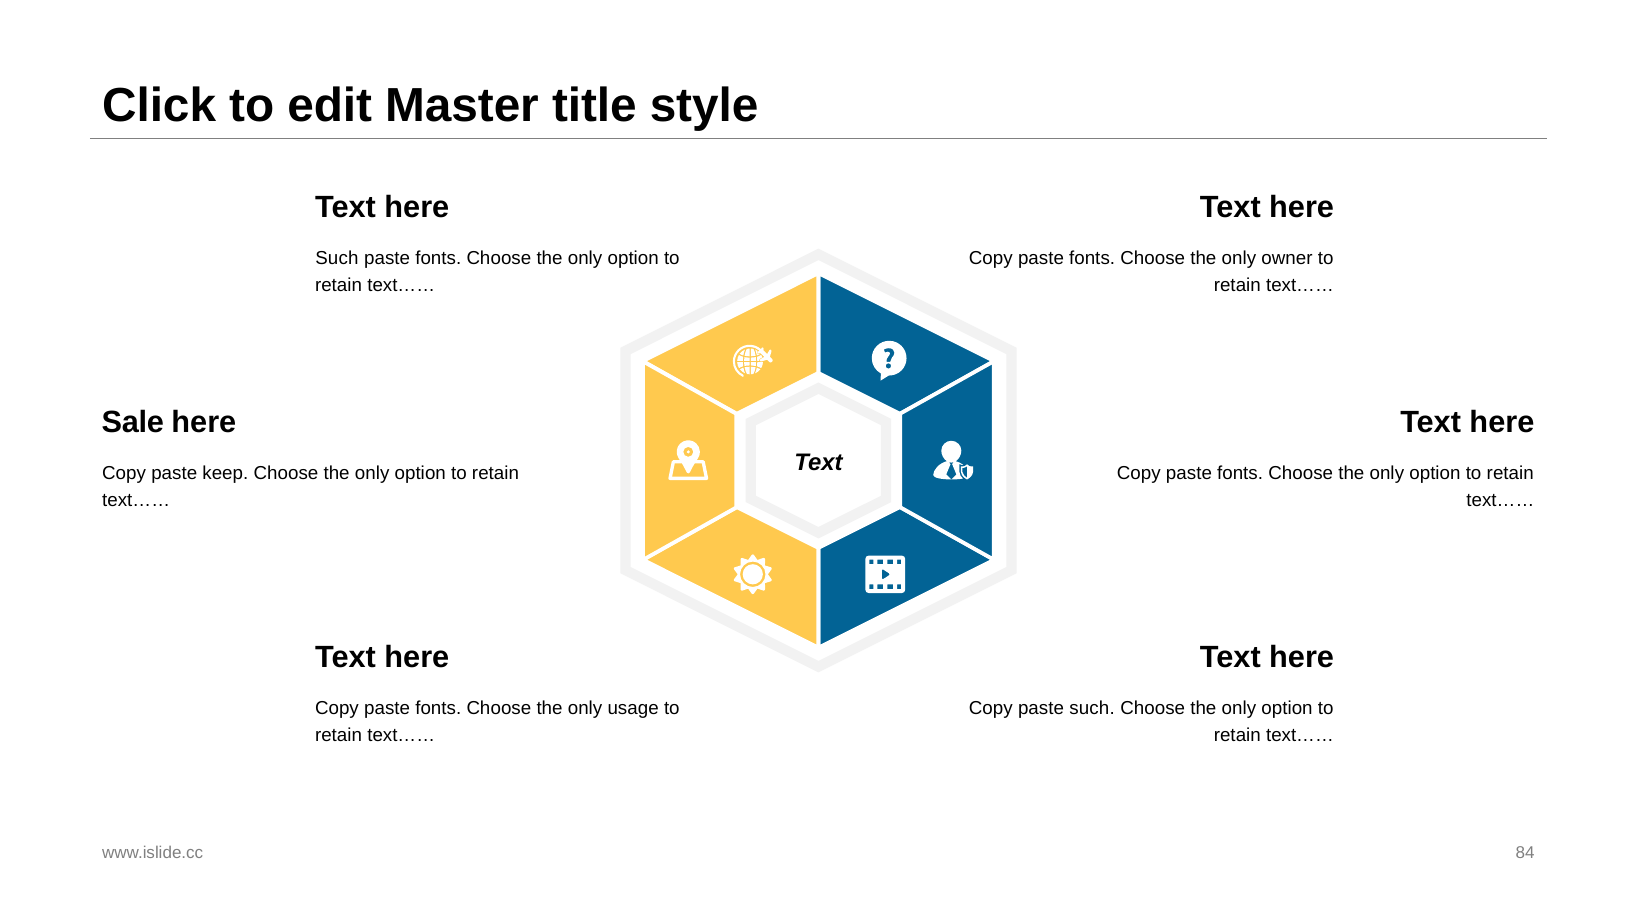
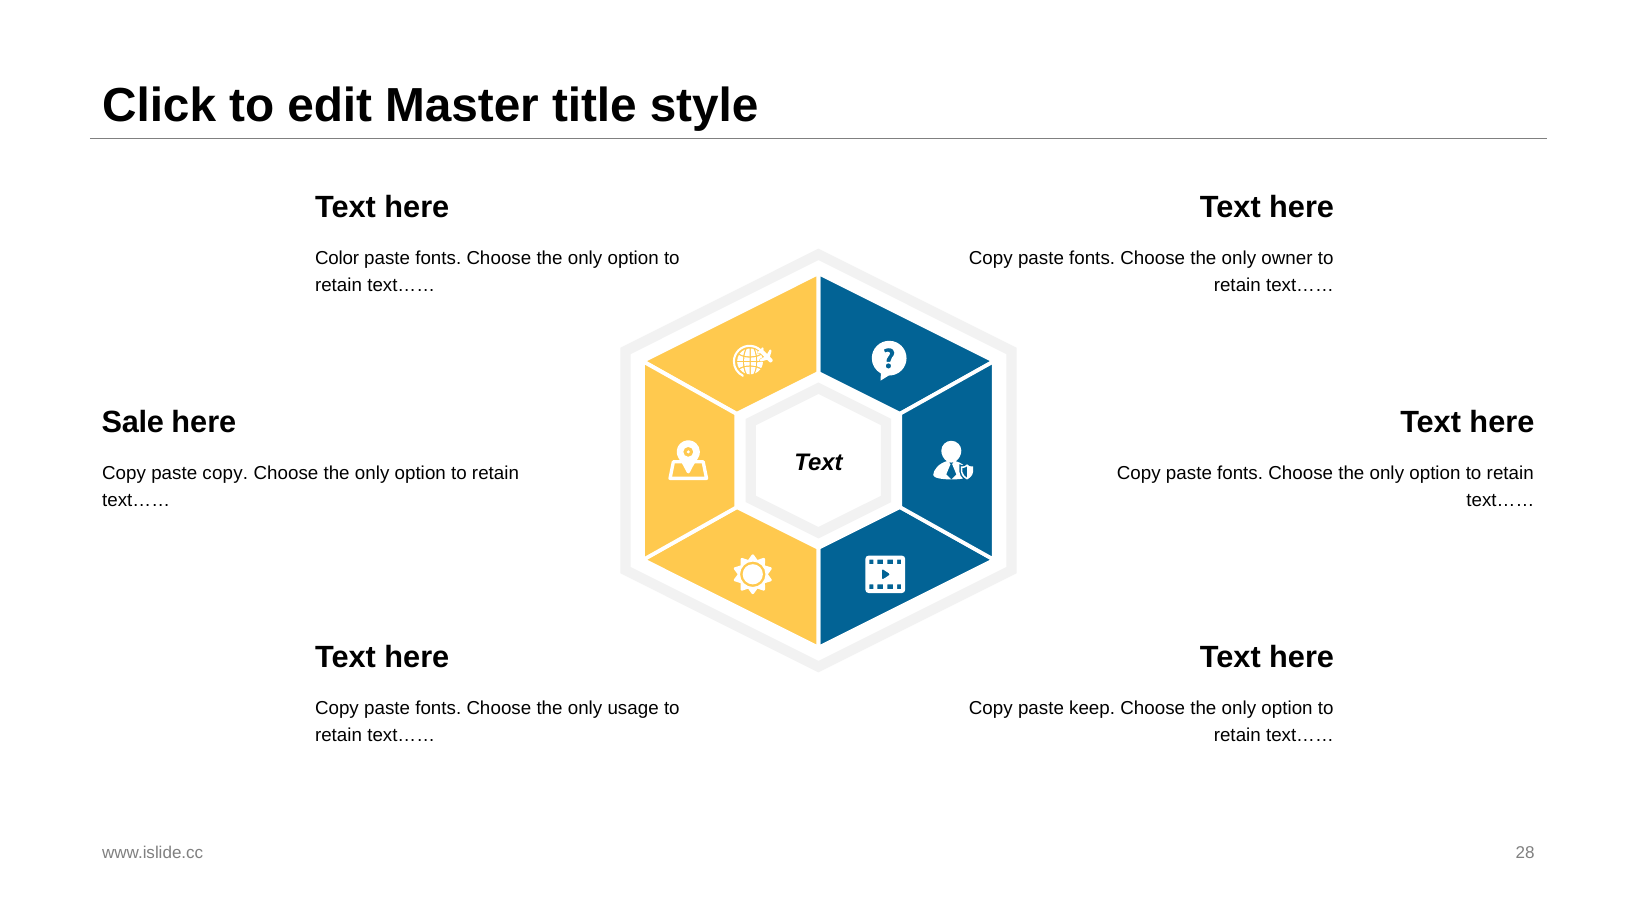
Such: Such -> Color (337, 258)
paste keep: keep -> copy (225, 473)
paste such: such -> keep (1092, 708)
84: 84 -> 28 (1525, 853)
